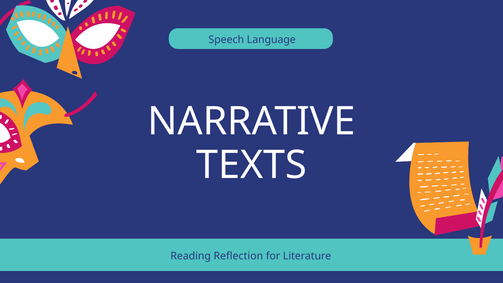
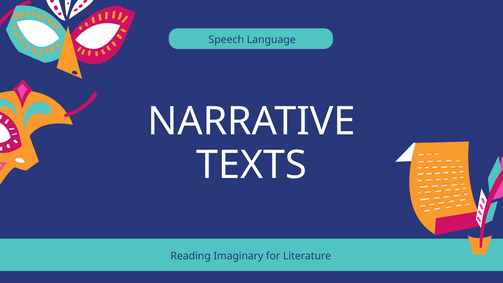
Reflection: Reflection -> Imaginary (238, 256)
